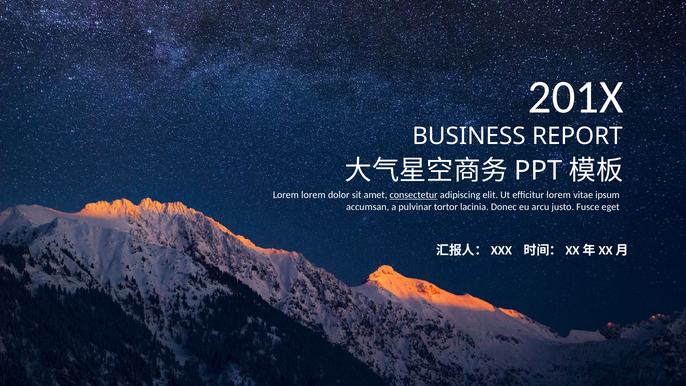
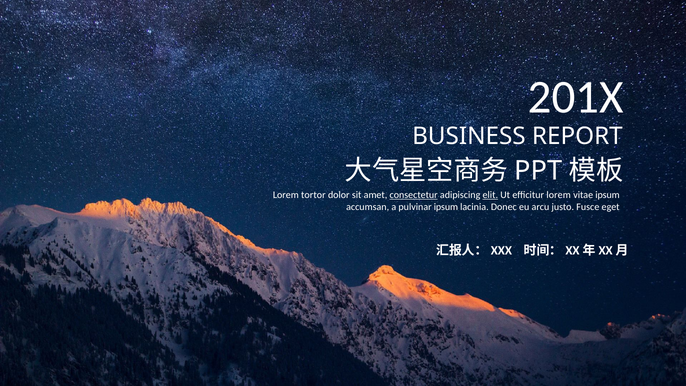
Lorem lorem: lorem -> tortor (313, 195)
elit underline: none -> present (490, 195)
pulvinar tortor: tortor -> ipsum (446, 207)
